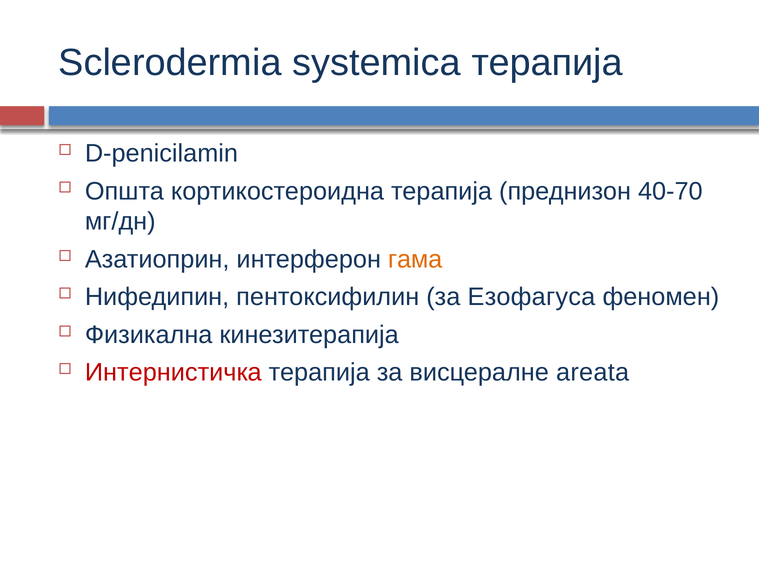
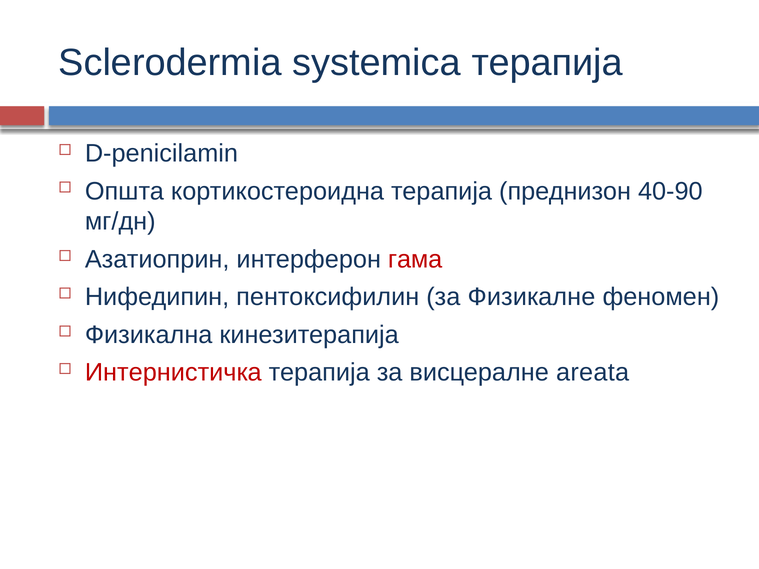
40-70: 40-70 -> 40-90 (670, 191)
гама colour: orange -> red (415, 259)
Езофагуса: Езофагуса -> Физикалне (531, 297)
